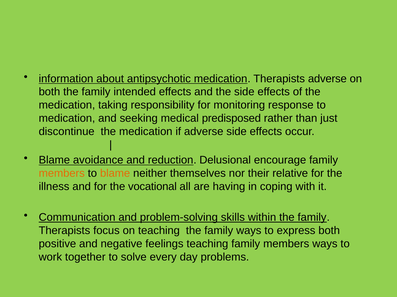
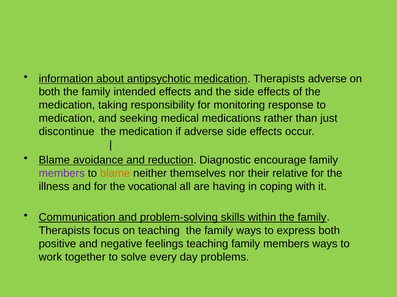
predisposed: predisposed -> medications (231, 119)
Delusional: Delusional -> Diagnostic (225, 160)
members colour: orange -> purple (62, 174)
